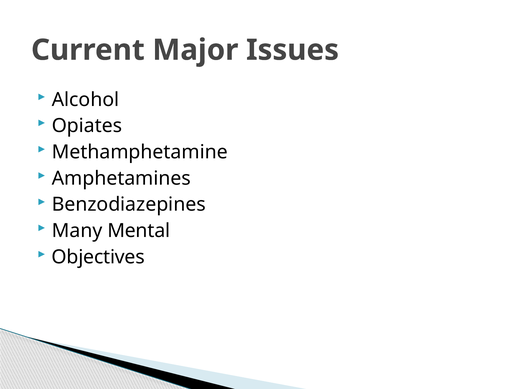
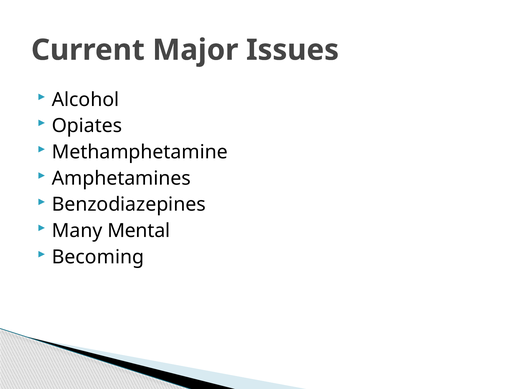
Objectives: Objectives -> Becoming (98, 257)
